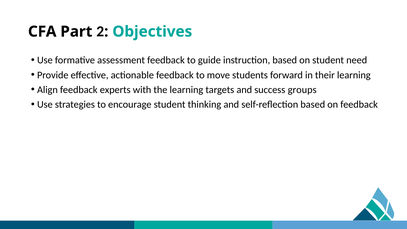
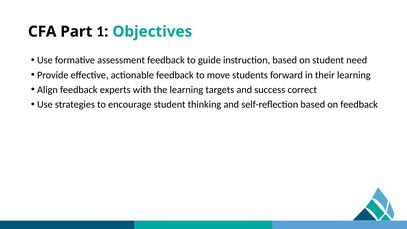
2: 2 -> 1 (100, 32)
groups: groups -> correct (302, 90)
